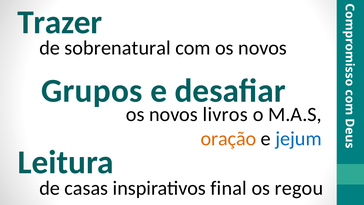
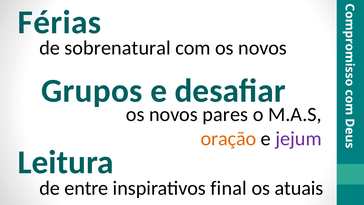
Trazer: Trazer -> Férias (59, 22)
livros: livros -> pares (225, 114)
jejum colour: blue -> purple (299, 139)
casas: casas -> entre (86, 188)
regou: regou -> atuais (299, 188)
